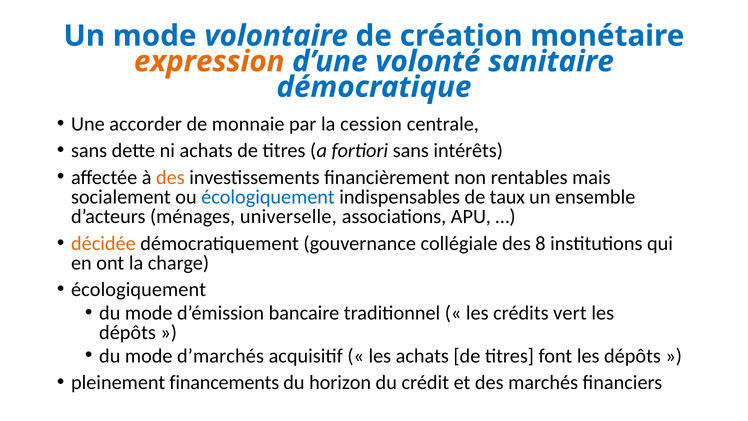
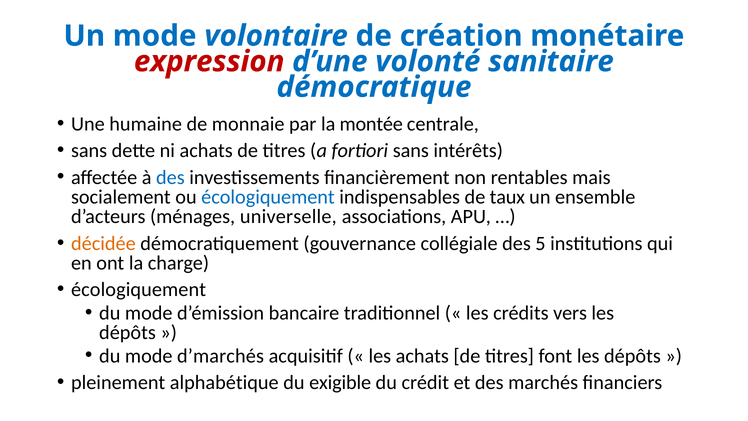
expression colour: orange -> red (209, 61)
accorder: accorder -> humaine (146, 124)
cession: cession -> montée (371, 124)
des colour: orange -> blue (170, 177)
8: 8 -> 5 (540, 243)
vert: vert -> vers (570, 313)
financements: financements -> alphabétique (224, 382)
horizon: horizon -> exigible (340, 382)
